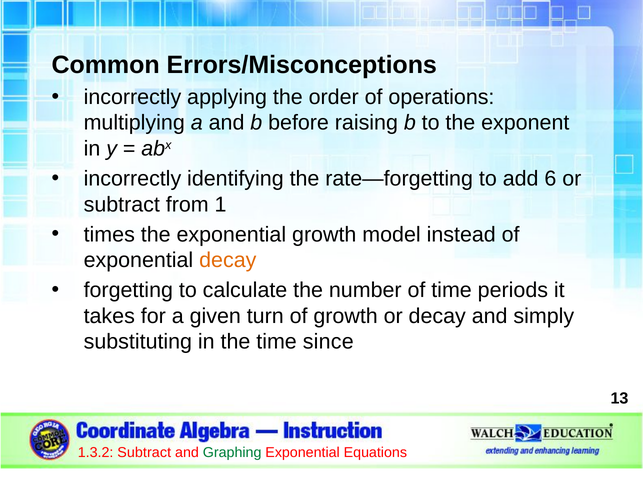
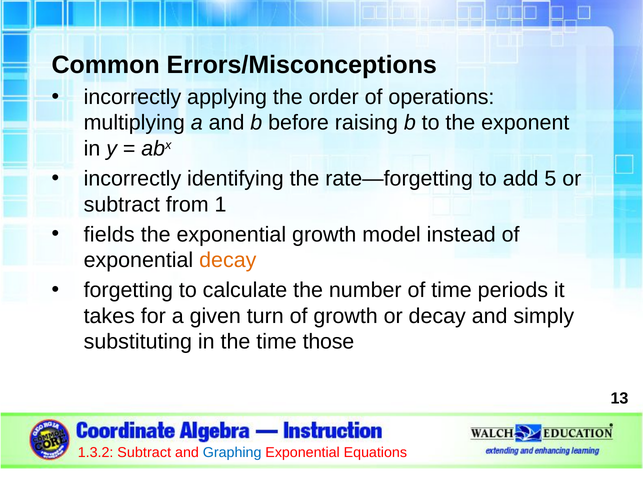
6: 6 -> 5 (550, 178)
times: times -> fields (109, 234)
since: since -> those (328, 341)
Graphing colour: green -> blue (232, 452)
